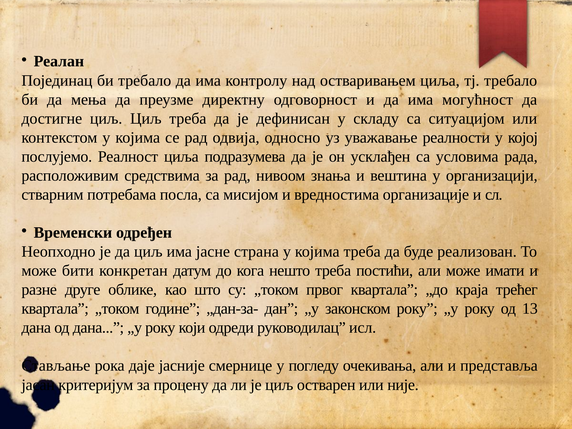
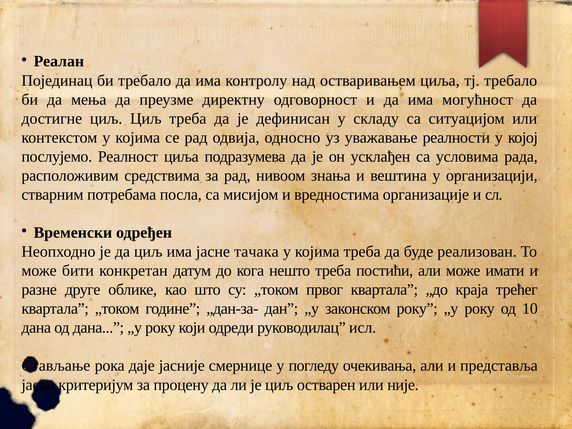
страна: страна -> тачака (256, 252)
13: 13 -> 10 (530, 309)
